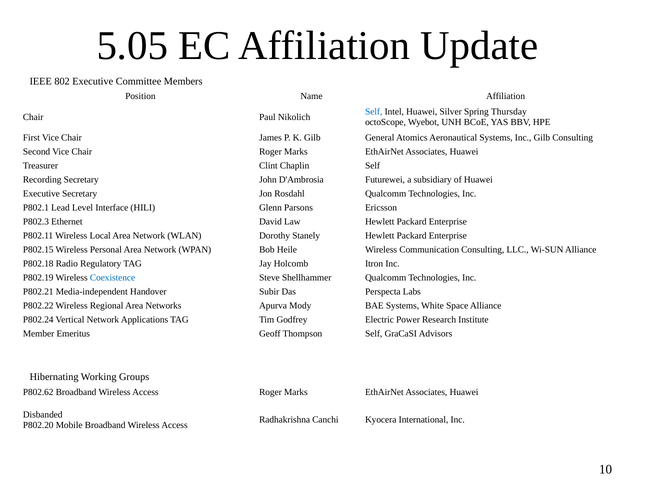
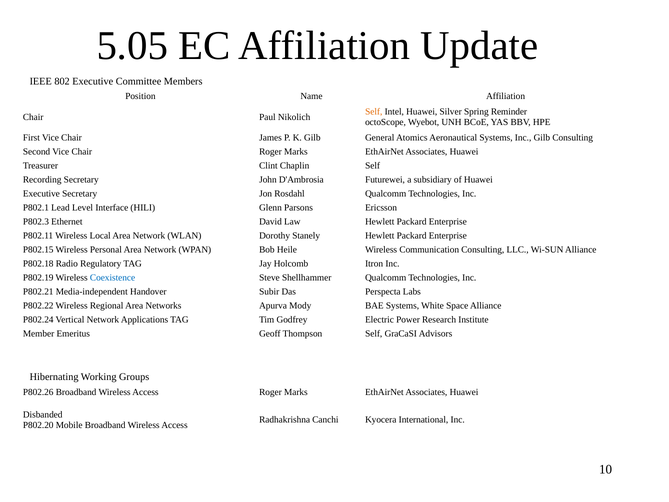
Self colour: blue -> orange (374, 112)
Thursday: Thursday -> Reminder (509, 112)
P802.62: P802.62 -> P802.26 (38, 392)
